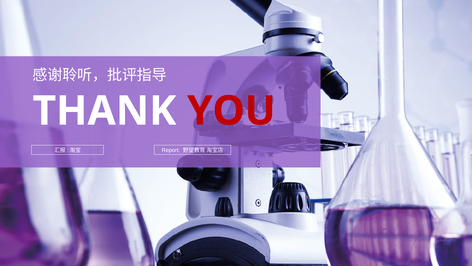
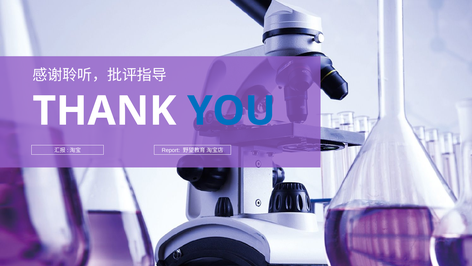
YOU colour: red -> blue (231, 111)
